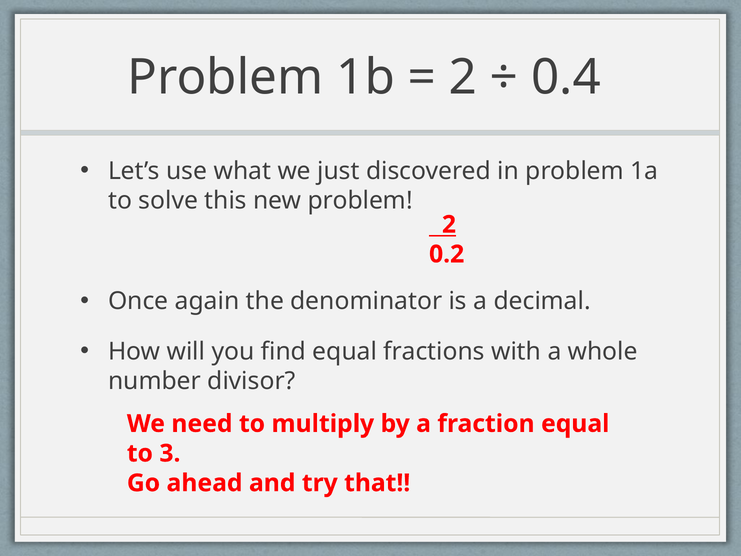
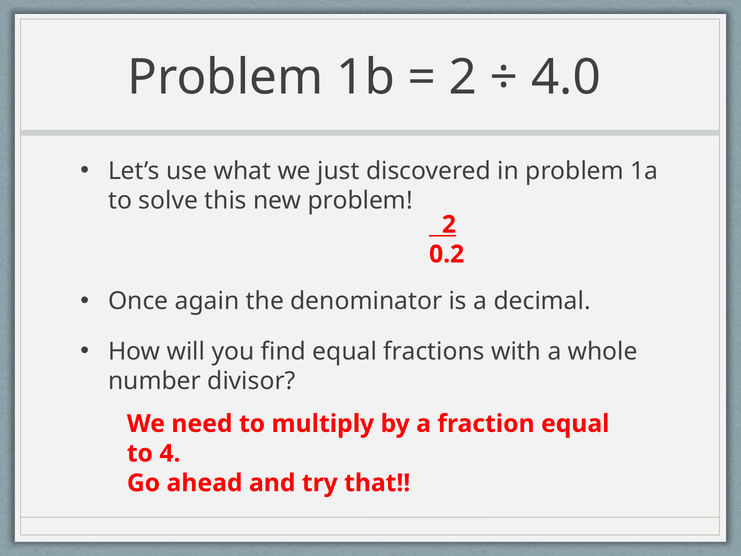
0.4: 0.4 -> 4.0 (566, 77)
3: 3 -> 4 (170, 453)
